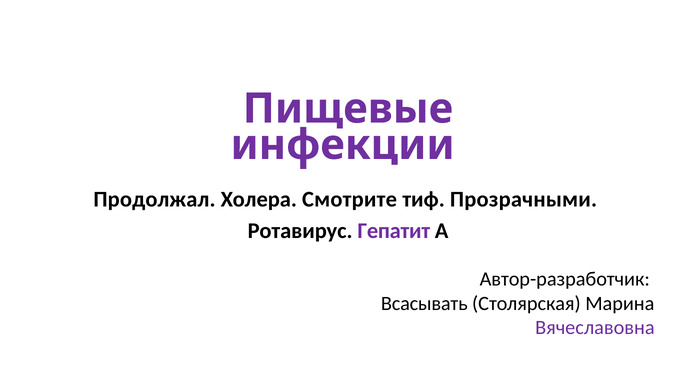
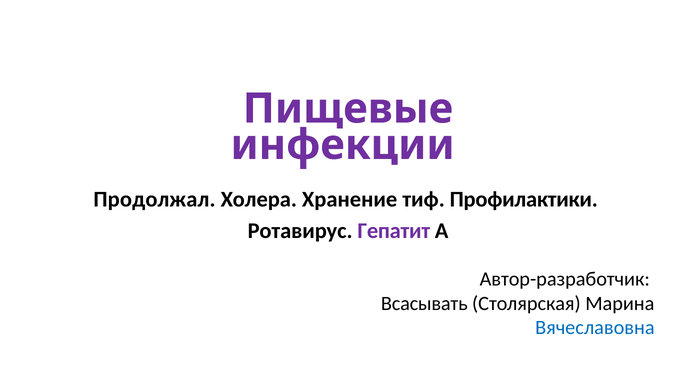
Смотрите: Смотрите -> Хранение (350, 200)
Прозрачными: Прозрачными -> Профилактики (524, 200)
Вячеславовна colour: purple -> blue (595, 328)
